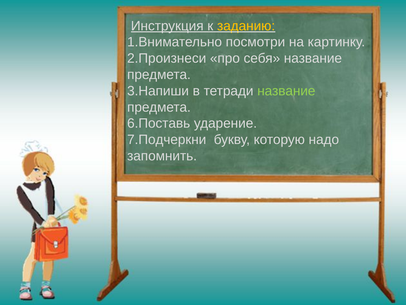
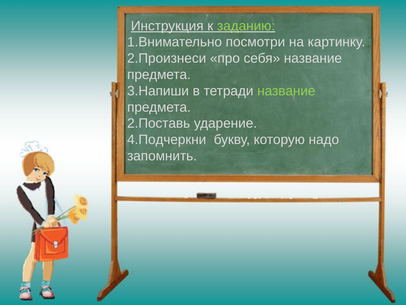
заданию colour: yellow -> light green (246, 26)
6.Поставь: 6.Поставь -> 2.Поставь (159, 123)
7.Подчеркни: 7.Подчеркни -> 4.Подчеркни (167, 140)
